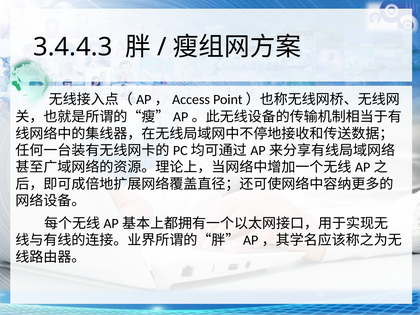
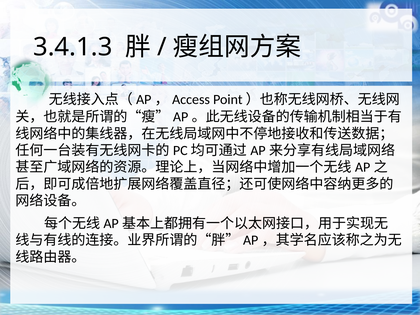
3.4.4.3: 3.4.4.3 -> 3.4.1.3 (73, 47)
